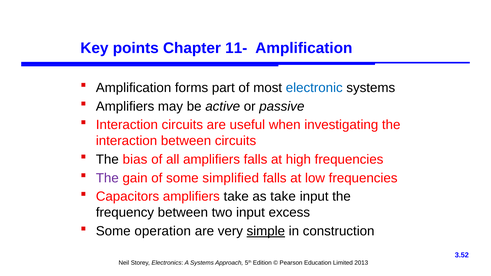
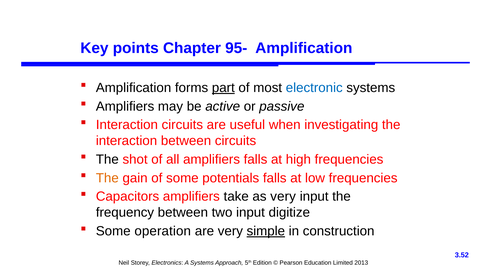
11-: 11- -> 95- (236, 48)
part underline: none -> present (223, 88)
bias: bias -> shot (135, 160)
The colour: purple -> orange (107, 178)
simplified: simplified -> potentials (231, 178)
as take: take -> very (283, 197)
excess: excess -> digitize (289, 213)
